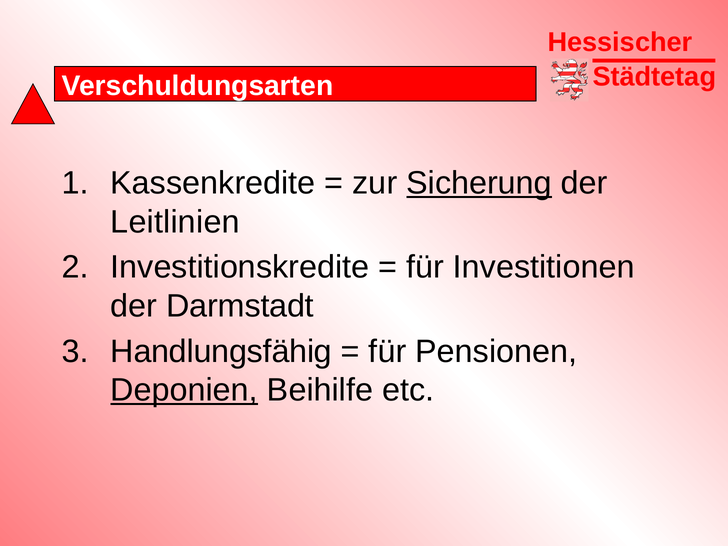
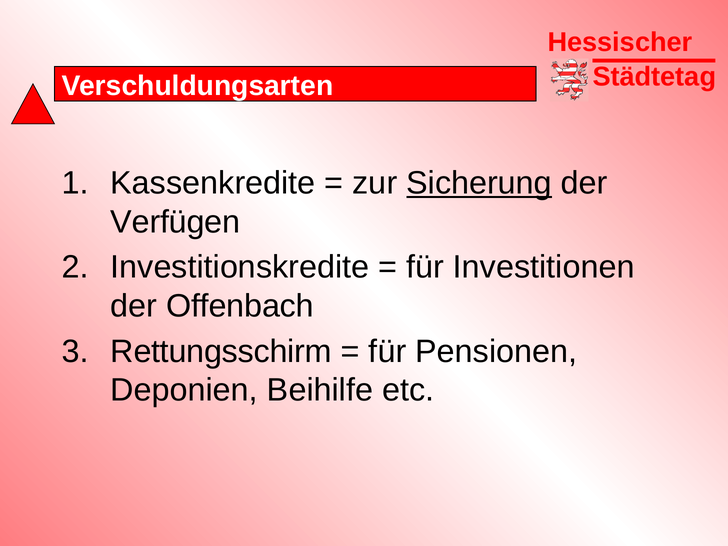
Leitlinien: Leitlinien -> Verfügen (175, 222)
Darmstadt: Darmstadt -> Offenbach (240, 306)
Handlungsfähig: Handlungsfähig -> Rettungsschirm (221, 351)
Deponien underline: present -> none (184, 390)
